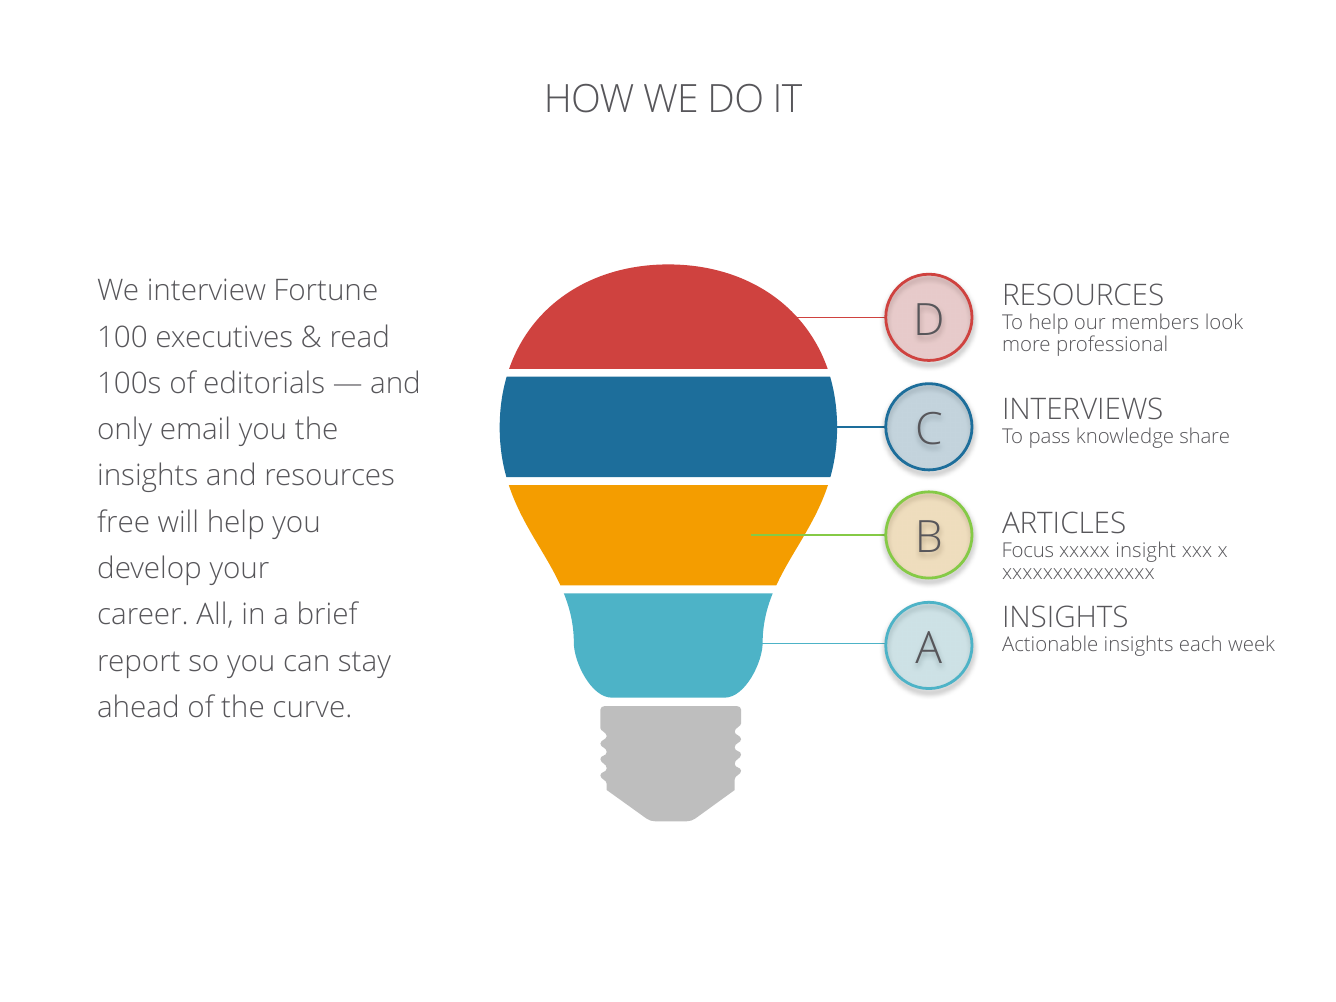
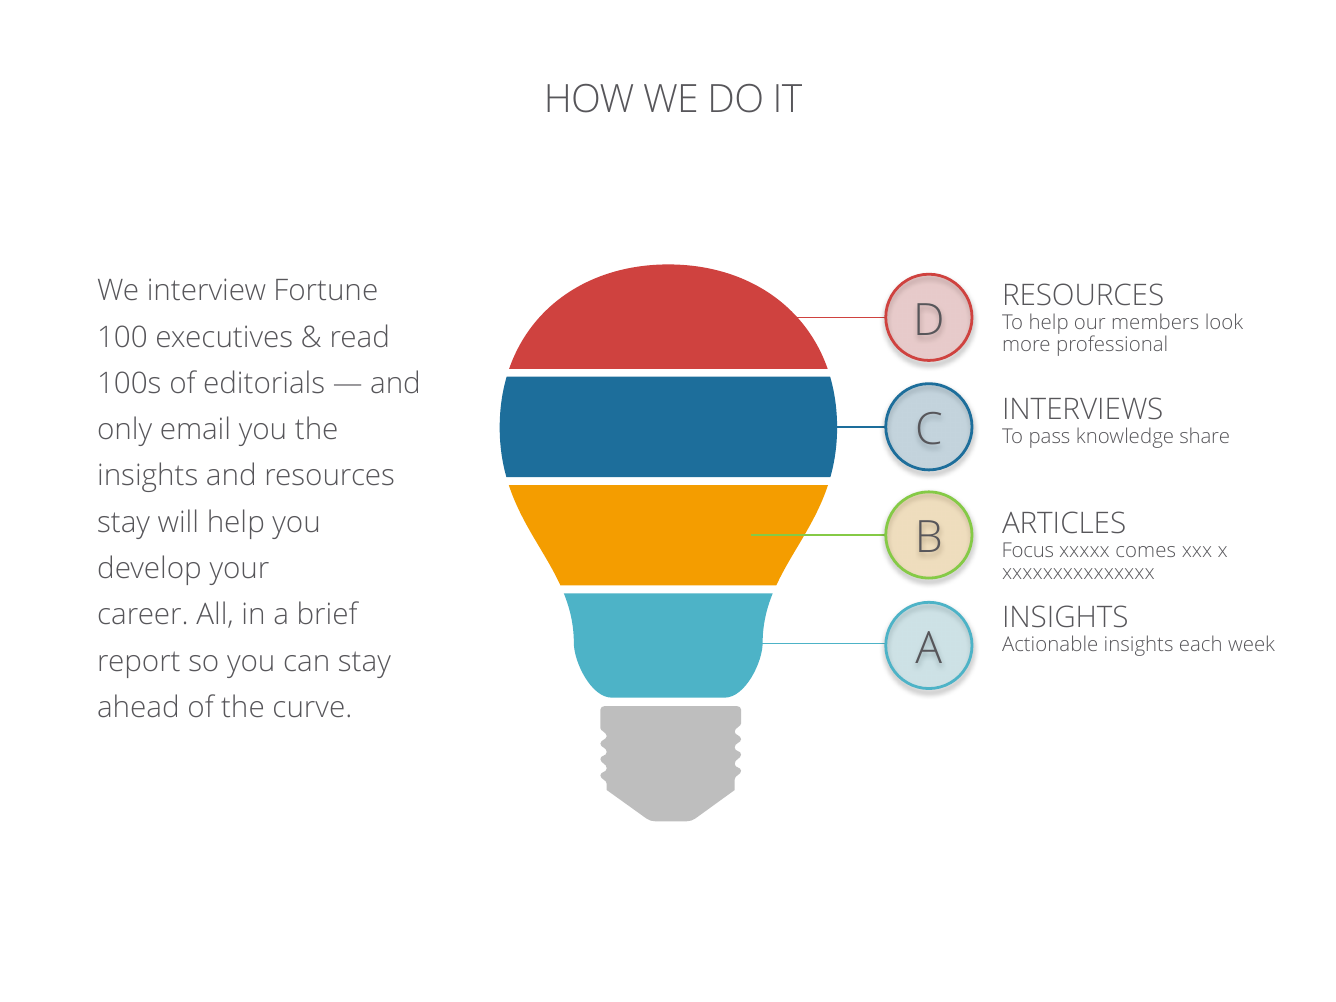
free: free -> stay (124, 522)
insight: insight -> comes (1146, 550)
